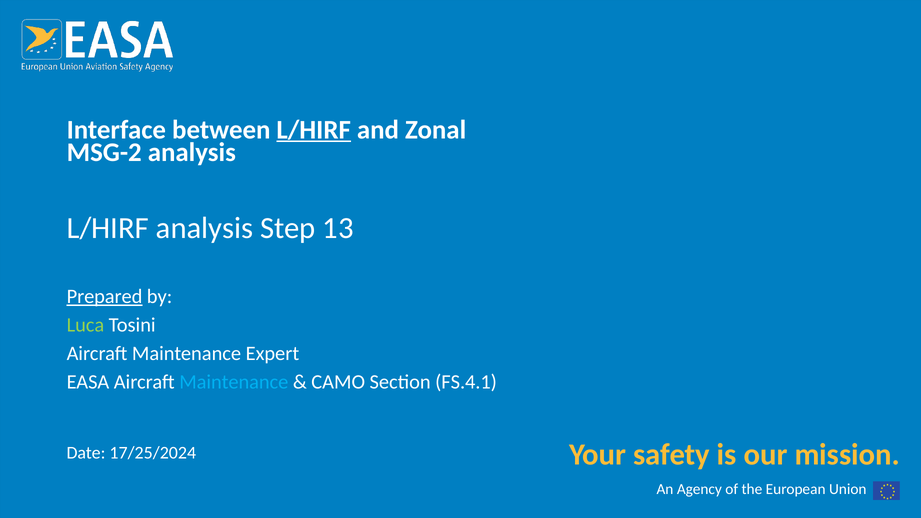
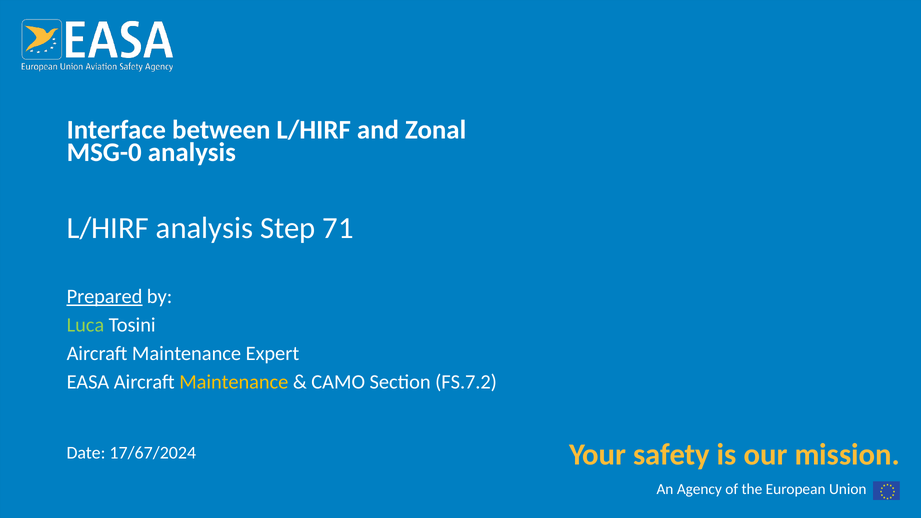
L/HIRF underline: present -> none (314, 130)
MSG-2: MSG-2 -> MSG-0 (104, 152)
13: 13 -> 71 (338, 228)
Maintenance colour: light blue -> yellow (234, 382)
FS.4.1: FS.4.1 -> FS.7.2 (466, 382)
17/25/2024: 17/25/2024 -> 17/67/2024 (153, 453)
